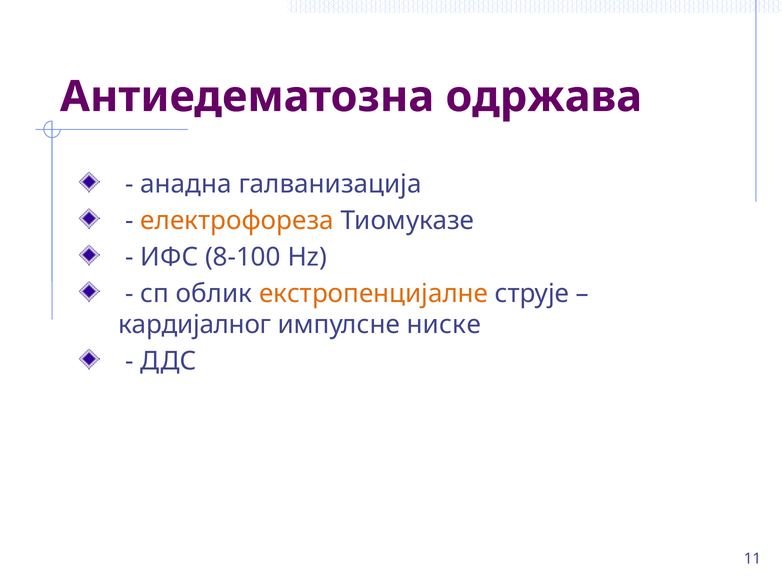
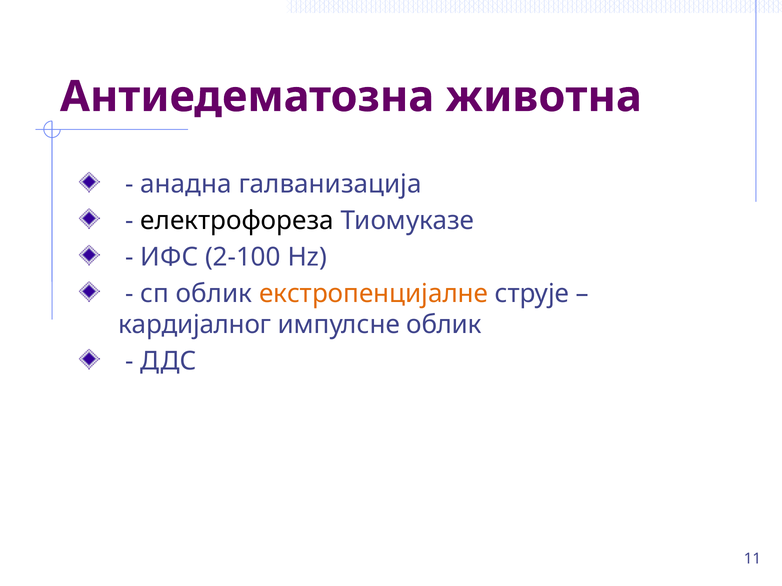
одржава: одржава -> животна (544, 97)
електрофореза colour: orange -> black (237, 221)
8-100: 8-100 -> 2-100 (243, 257)
импулсне ниске: ниске -> облик (444, 325)
